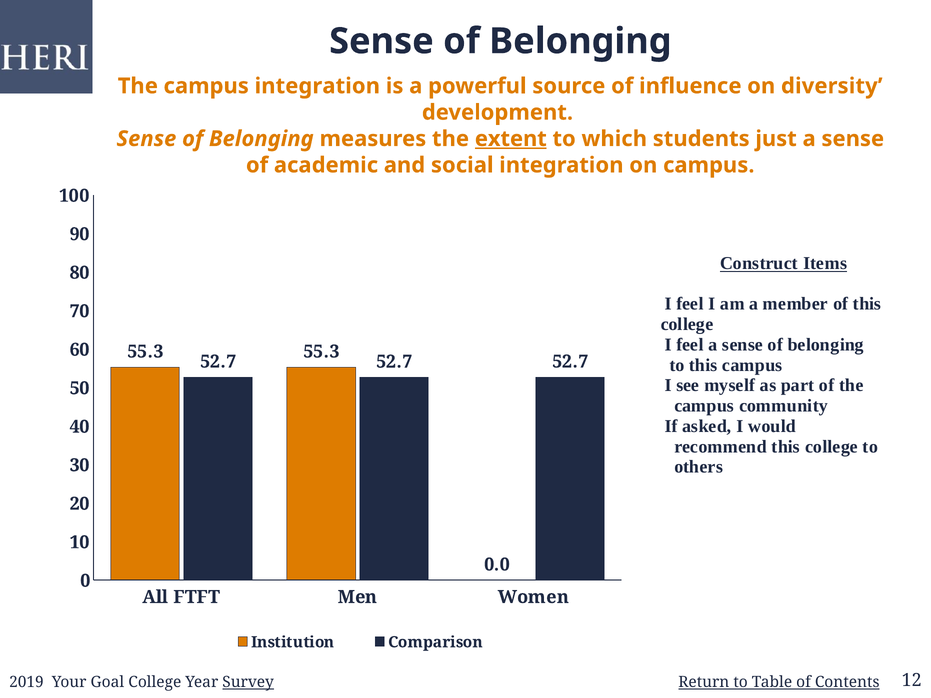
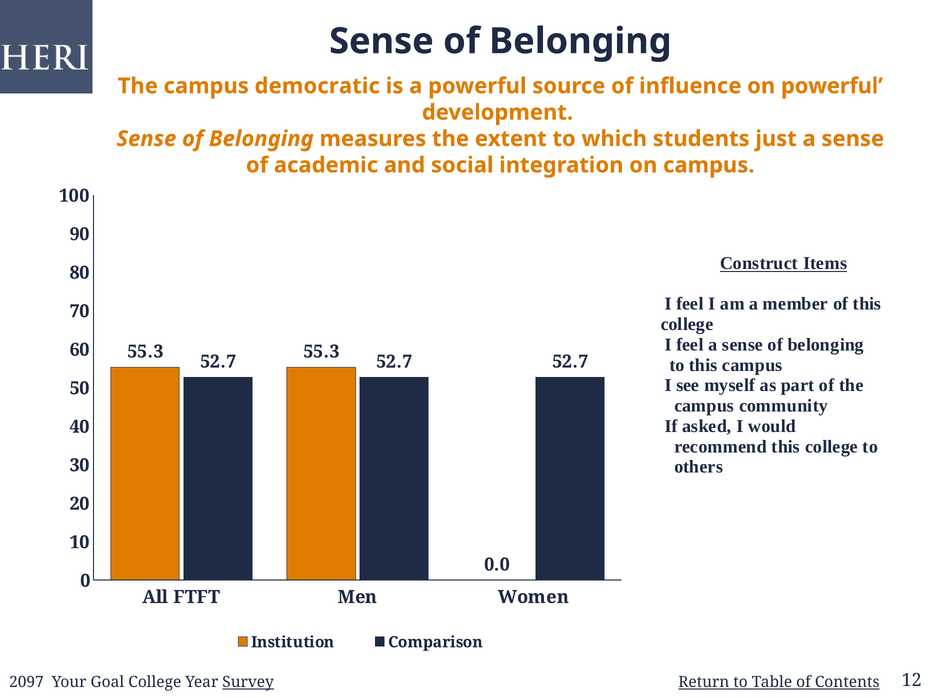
campus integration: integration -> democratic (317, 86)
on diversity: diversity -> powerful (832, 86)
extent underline: present -> none (511, 139)
2019: 2019 -> 2097 (26, 683)
